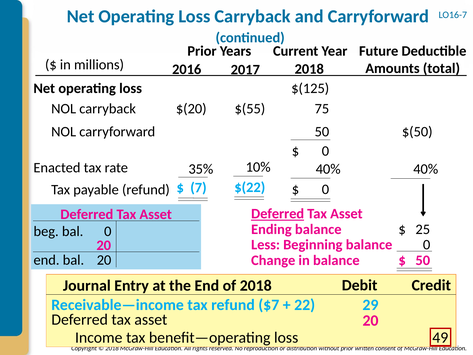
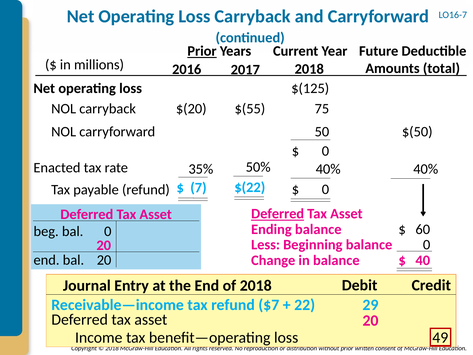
Prior underline: none -> present (202, 51)
10%: 10% -> 50% (258, 167)
25: 25 -> 60 (423, 229)
50: 50 -> 40 (423, 260)
